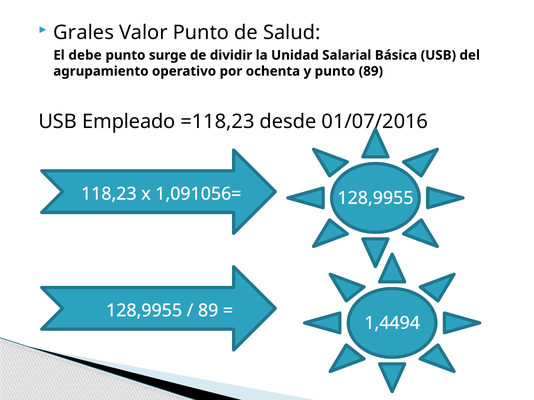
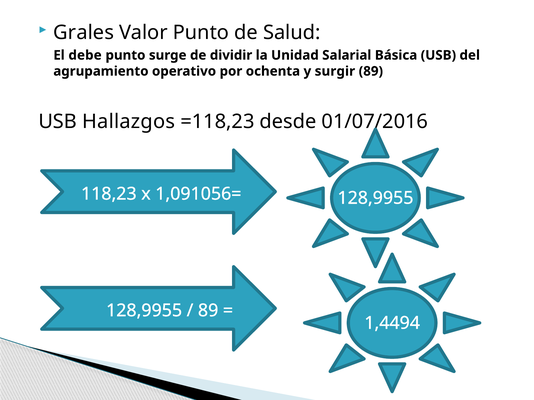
y punto: punto -> surgir (335, 71)
Empleado: Empleado -> Hallazgos (129, 122)
